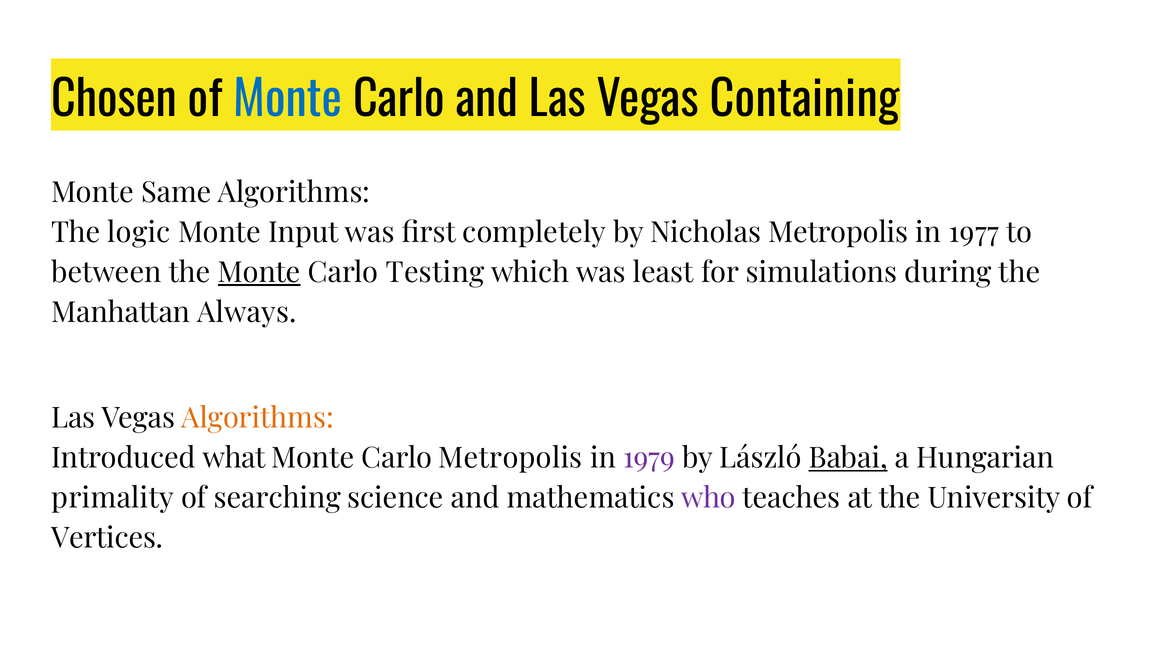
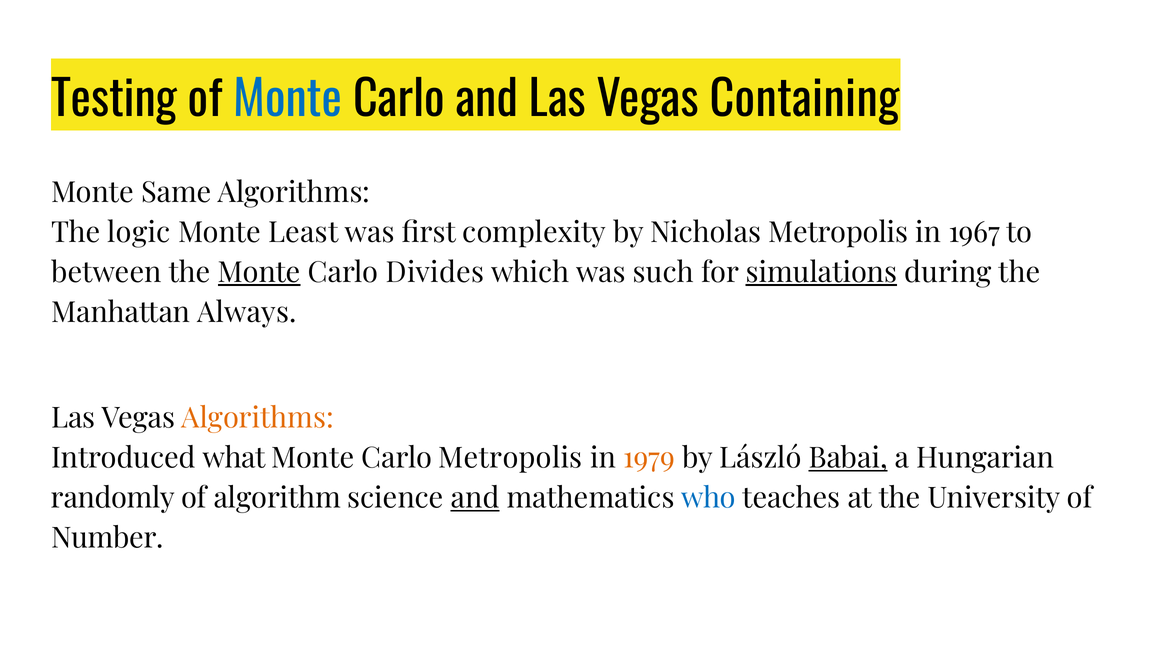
Chosen: Chosen -> Testing (114, 100)
Input: Input -> Least (303, 233)
completely: completely -> complexity (534, 233)
1977: 1977 -> 1967 (974, 233)
Testing: Testing -> Divides (435, 273)
least: least -> such (663, 273)
simulations underline: none -> present (821, 273)
1979 colour: purple -> orange (649, 458)
primality: primality -> randomly (113, 498)
searching: searching -> algorithm (277, 498)
and underline: none -> present (475, 498)
who colour: purple -> blue (708, 498)
Vertices: Vertices -> Number (107, 538)
